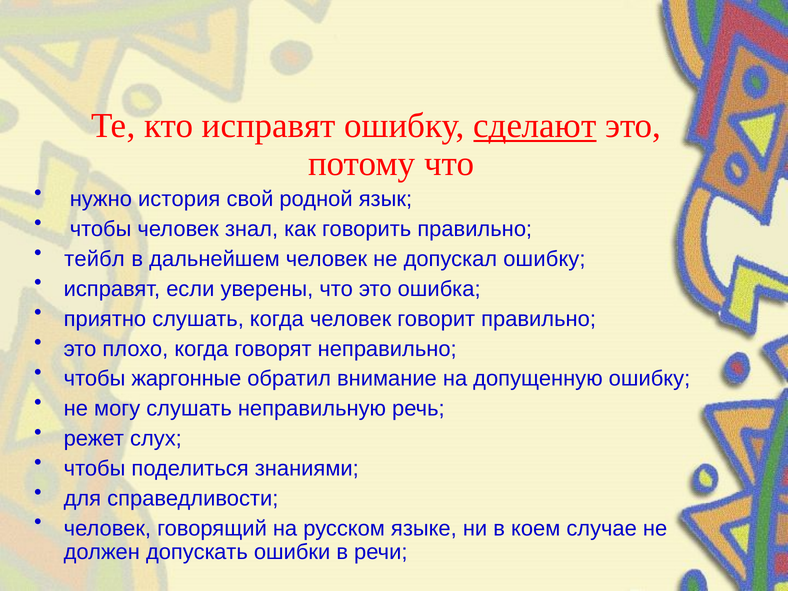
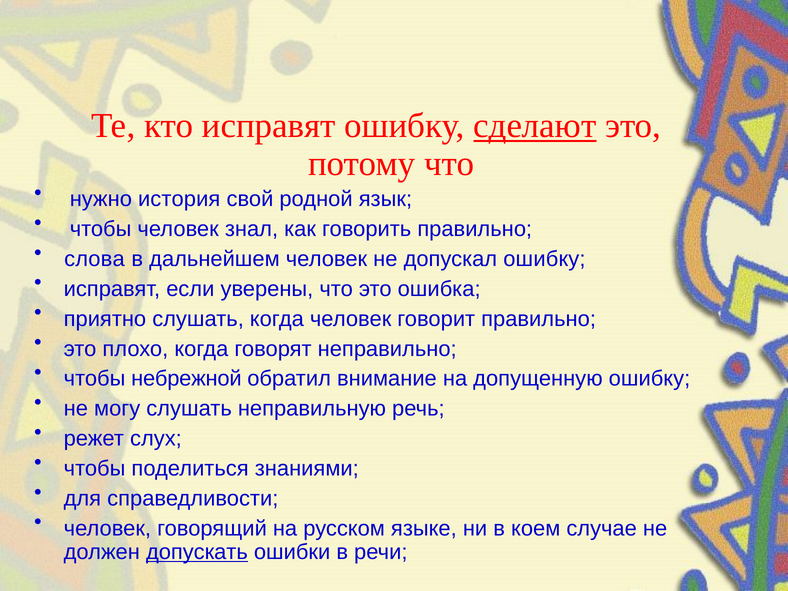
тейбл: тейбл -> слова (94, 259)
жаргонные: жаргонные -> небрежной (186, 379)
допускать underline: none -> present (197, 552)
